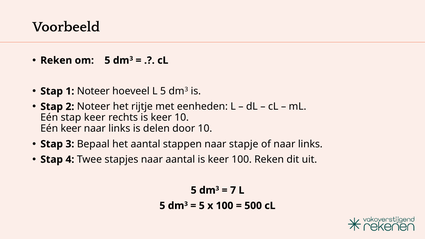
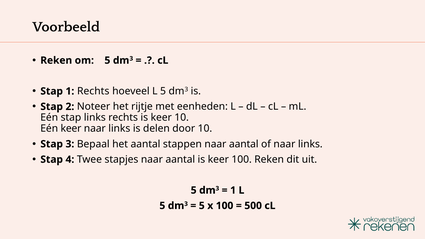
1 Noteer: Noteer -> Rechts (93, 91)
stap keer: keer -> links (95, 118)
stappen naar stapje: stapje -> aantal (244, 144)
7: 7 -> 1 (233, 190)
